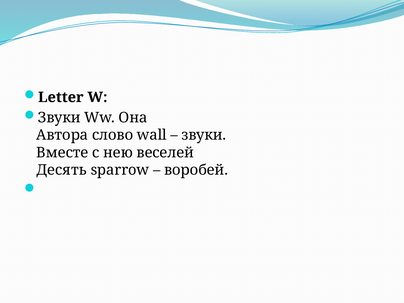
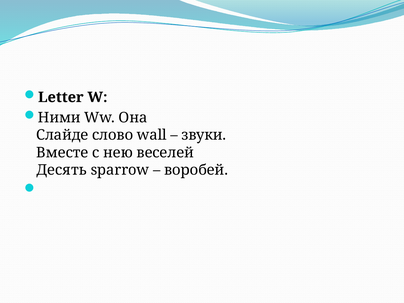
Звуки: Звуки -> Ними (59, 118)
Автора: Автора -> Слайде (62, 135)
